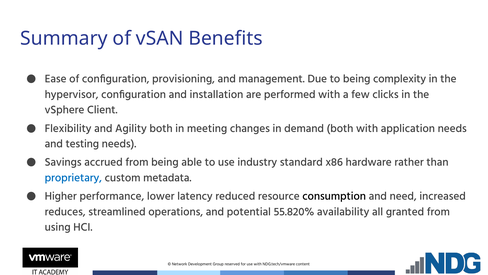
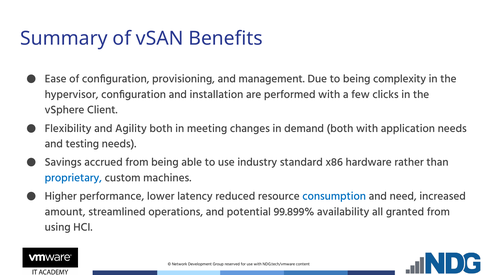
metadata: metadata -> machines (167, 177)
consumption colour: black -> blue (334, 196)
reduces: reduces -> amount (65, 211)
55.820%: 55.820% -> 99.899% (294, 211)
